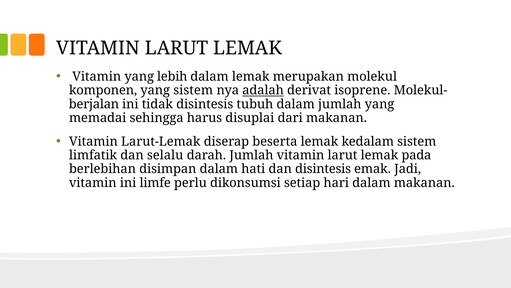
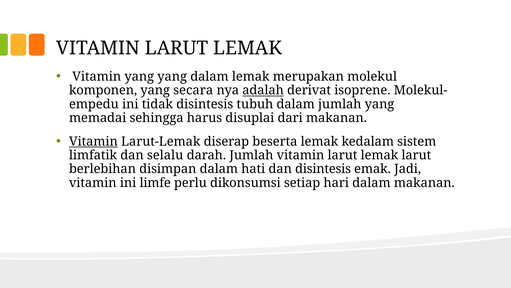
yang lebih: lebih -> yang (172, 76)
yang sistem: sistem -> secara (193, 90)
berjalan: berjalan -> empedu (94, 104)
Vitamin underline: none -> present (93, 141)
lemak pada: pada -> larut (416, 155)
